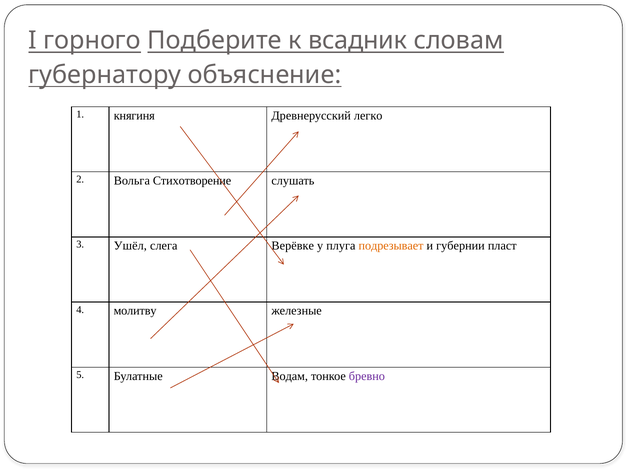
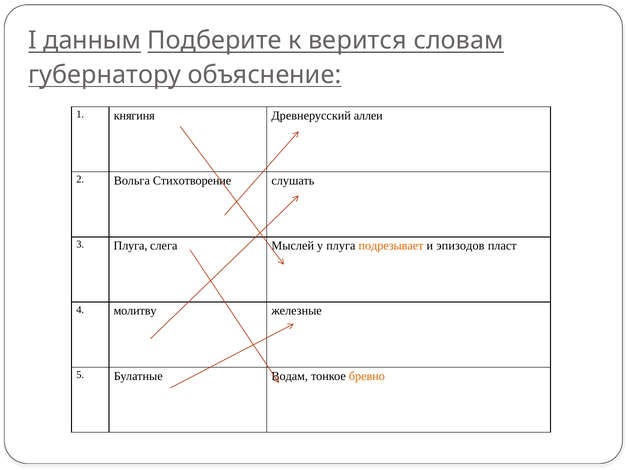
горного: горного -> данным (92, 41)
всадник: всадник -> верится (358, 41)
легко: легко -> аллеи (368, 116)
3 Ушёл: Ушёл -> Плуга (131, 246)
Верёвке: Верёвке -> Мыслей (293, 246)
губернии: губернии -> эпизодов (460, 246)
бревно colour: purple -> orange (367, 376)
